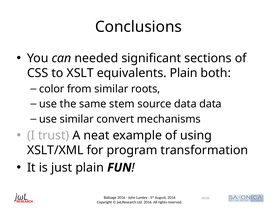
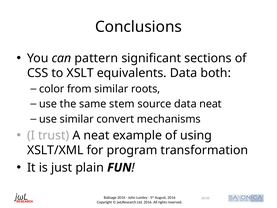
needed: needed -> pattern (96, 58)
equivalents Plain: Plain -> Data (184, 73)
data data: data -> neat (211, 104)
